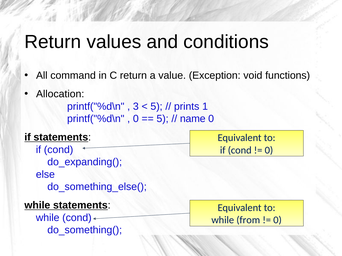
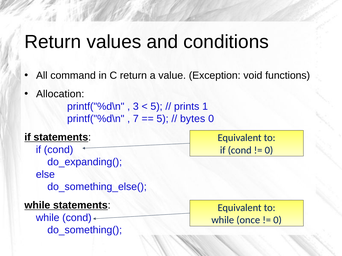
0: 0 -> 7 (136, 119)
name: name -> bytes (193, 119)
from: from -> once (248, 220)
